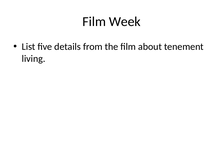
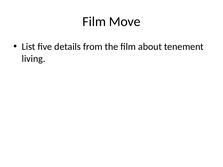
Week: Week -> Move (125, 22)
